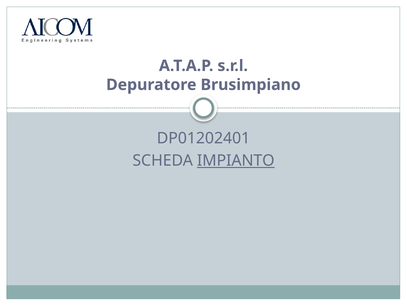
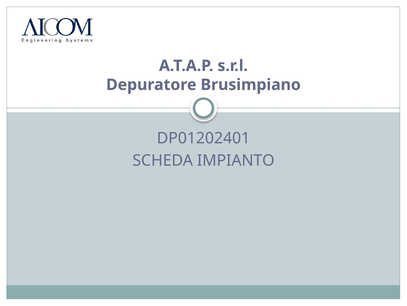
IMPIANTO underline: present -> none (236, 160)
